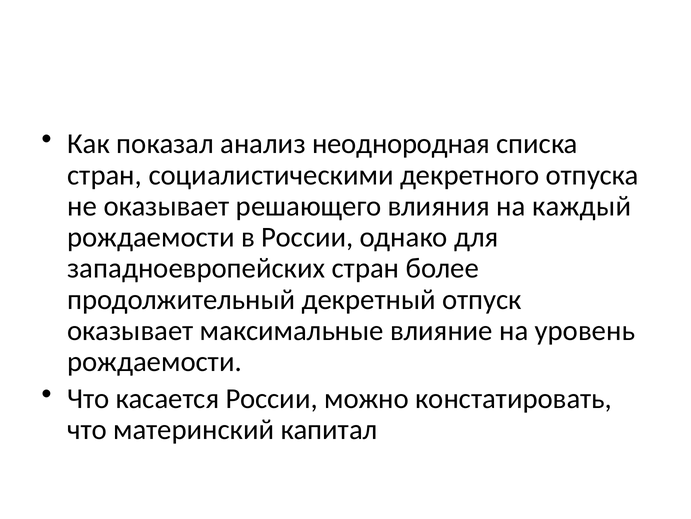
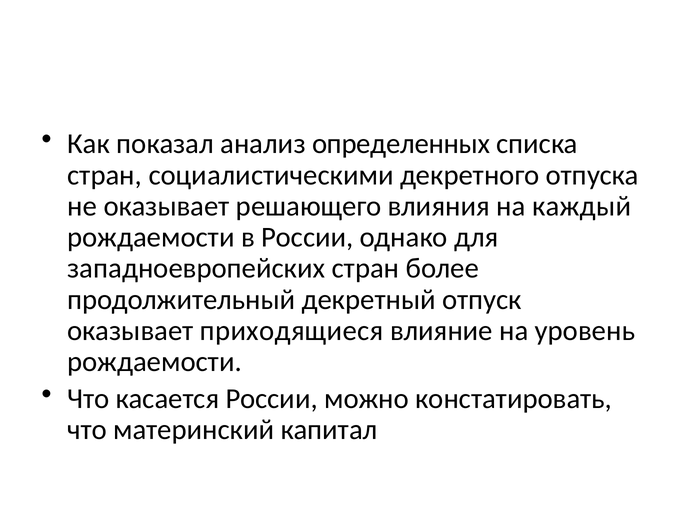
неоднородная: неоднородная -> определенных (401, 144)
максимальные: максимальные -> приходящиеся (292, 330)
